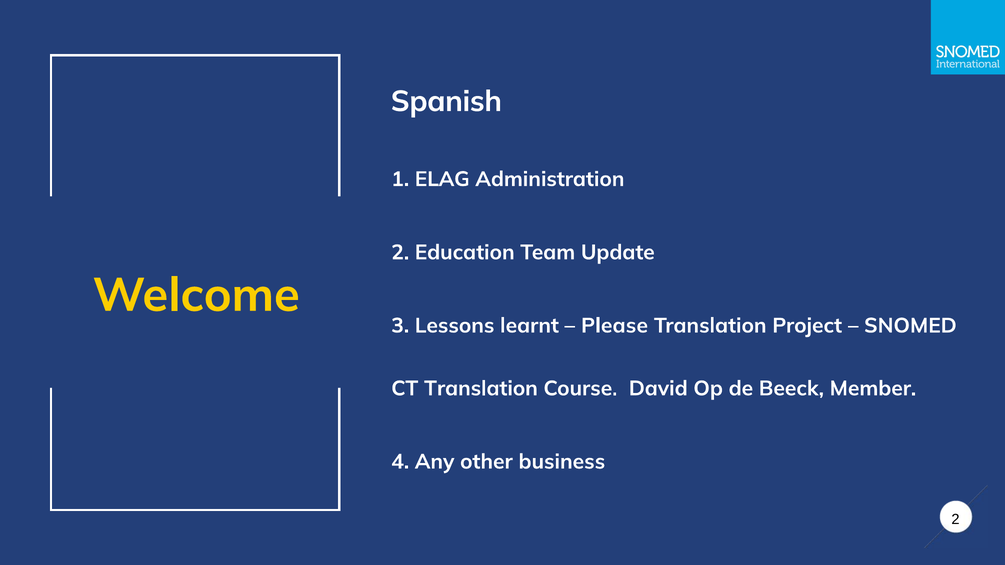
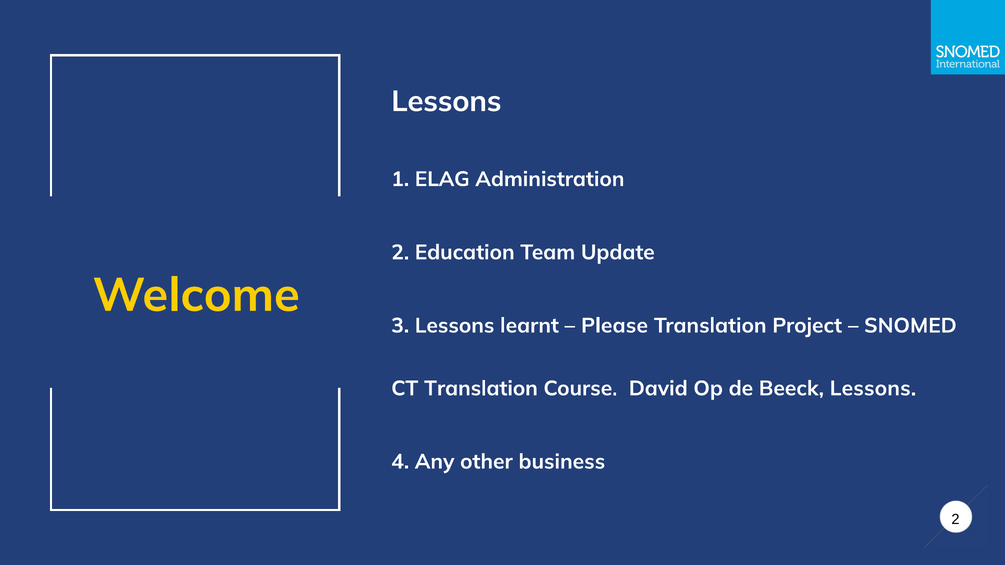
Spanish: Spanish -> Lessons (446, 101)
Beeck Member: Member -> Lessons (873, 389)
